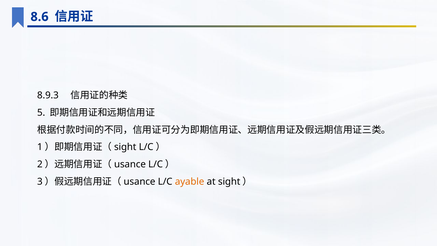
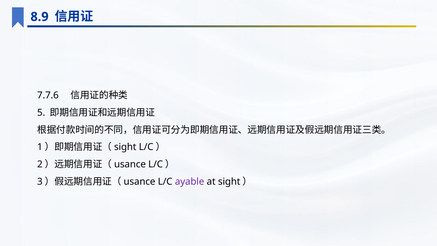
8.6: 8.6 -> 8.9 (40, 17)
8.9.3: 8.9.3 -> 7.7.6 (48, 95)
ayable colour: orange -> purple (190, 181)
